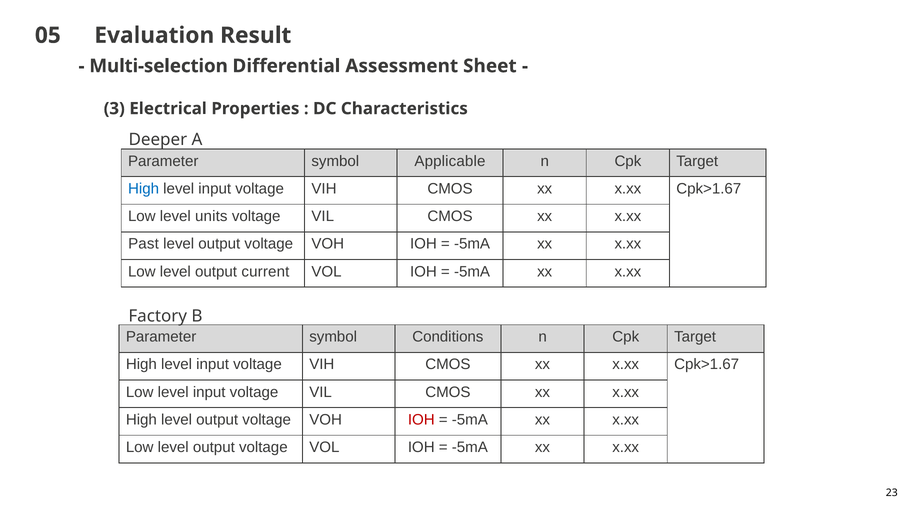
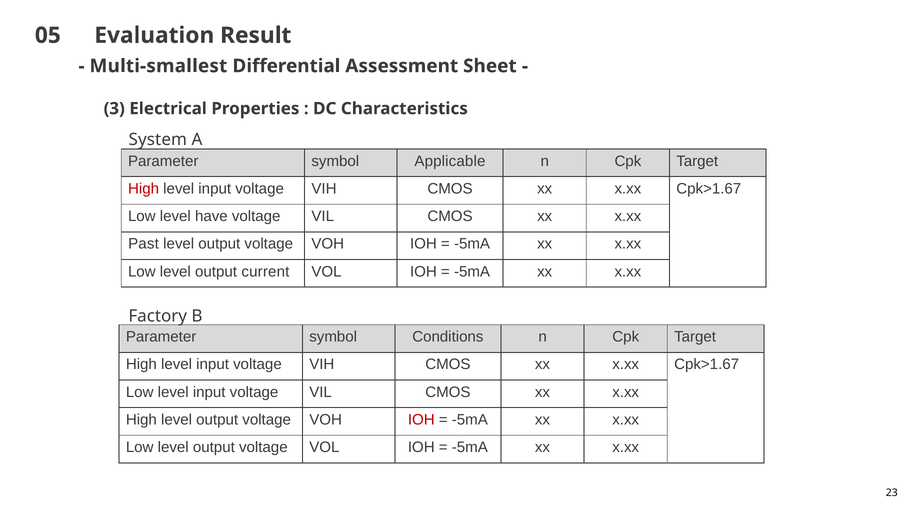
Multi-selection: Multi-selection -> Multi-smallest (158, 66)
Deeper: Deeper -> System (158, 140)
High colour: blue -> red (144, 189)
units: units -> have (211, 216)
